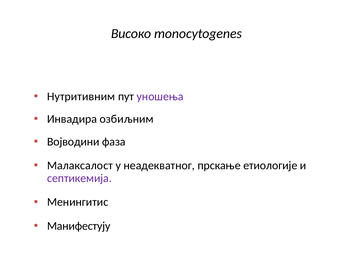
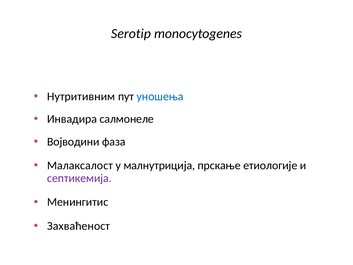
Високо: Високо -> Serotip (131, 34)
уношења colour: purple -> blue (160, 96)
озбиљним: озбиљним -> салмонеле (127, 119)
неадекватног: неадекватног -> малнутриција (159, 165)
Манифестују: Манифестују -> Захваћеност (79, 226)
